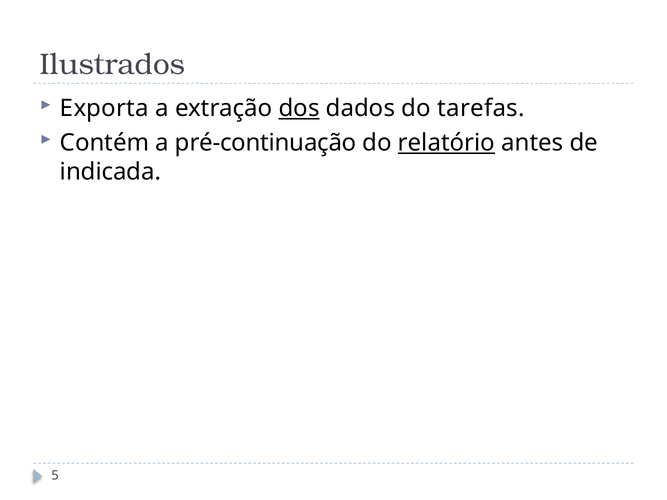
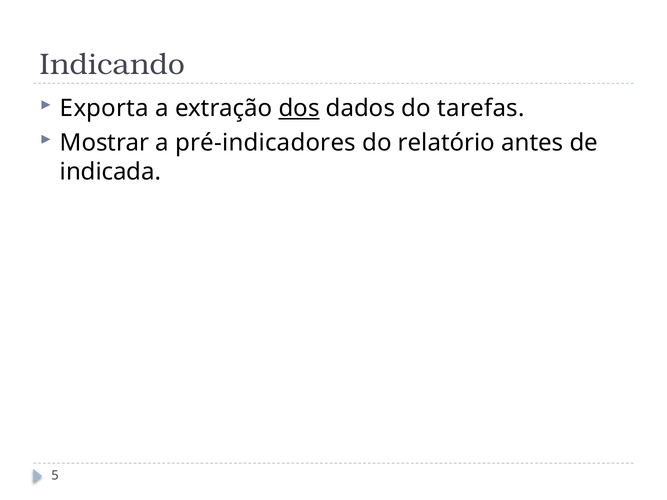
Ilustrados: Ilustrados -> Indicando (112, 64)
Contém: Contém -> Mostrar (105, 143)
pré-continuação: pré-continuação -> pré-indicadores (266, 143)
relatório underline: present -> none (446, 143)
